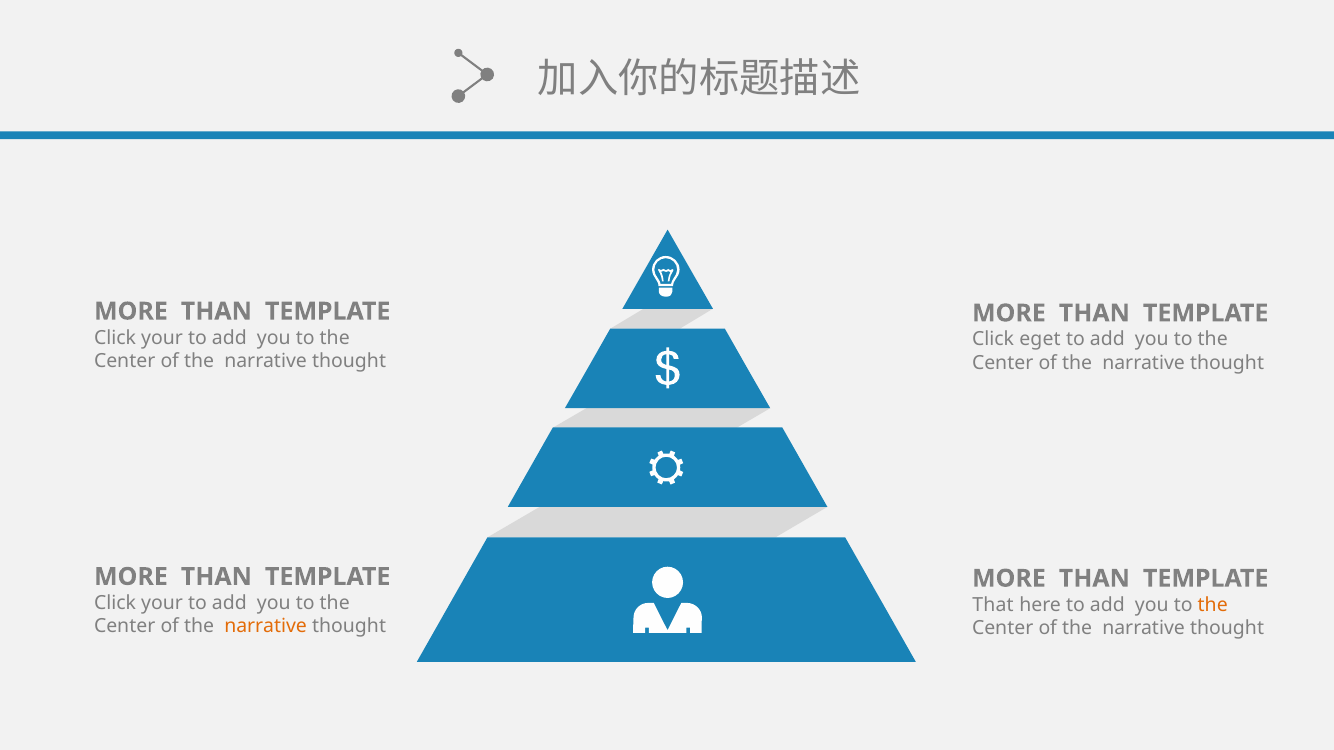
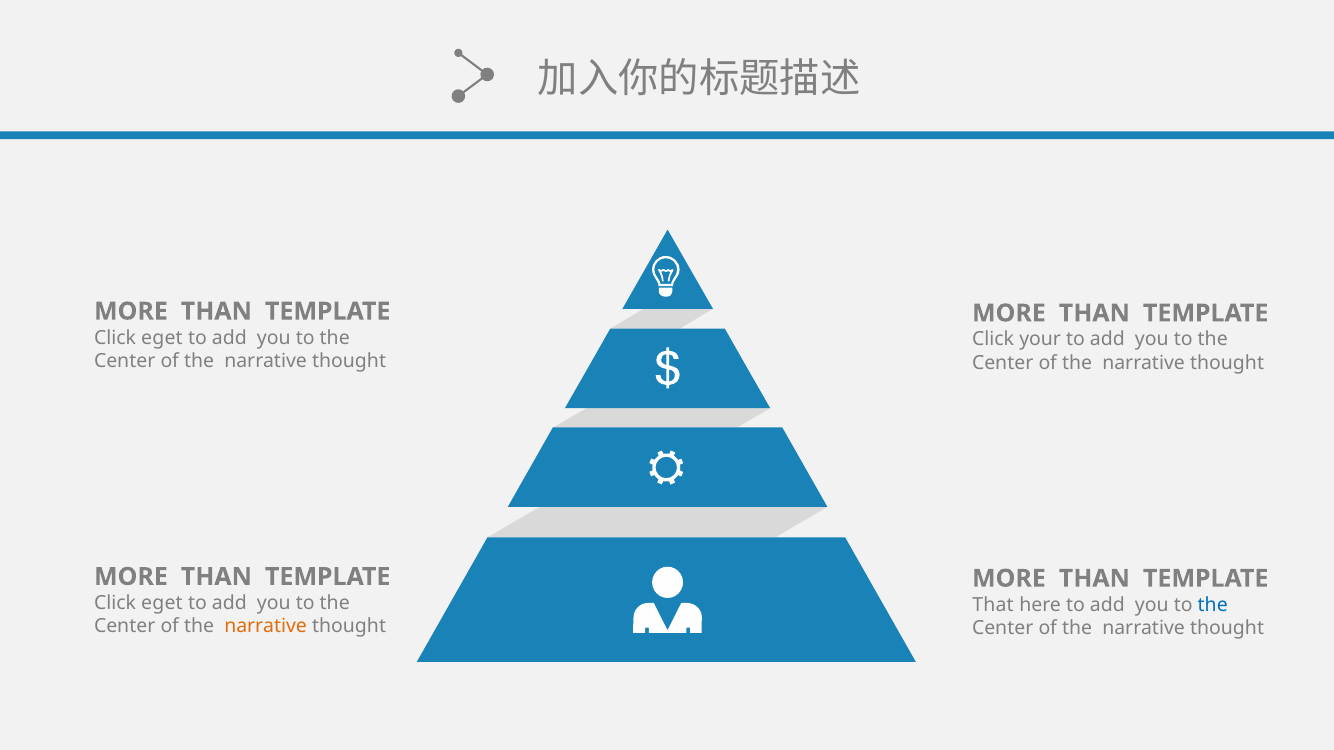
your: your -> eget (162, 338)
eget: eget -> your (1040, 340)
your: your -> eget (162, 603)
the colour: orange -> blue (1213, 605)
